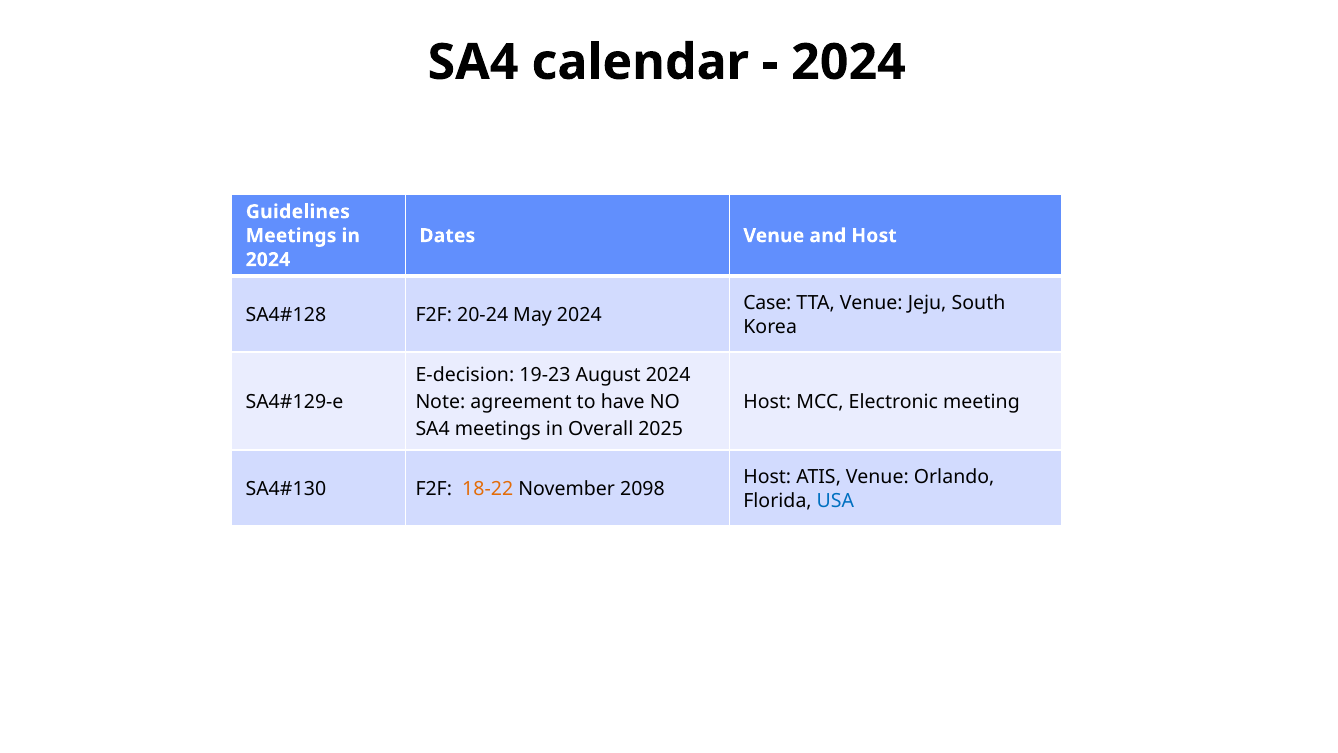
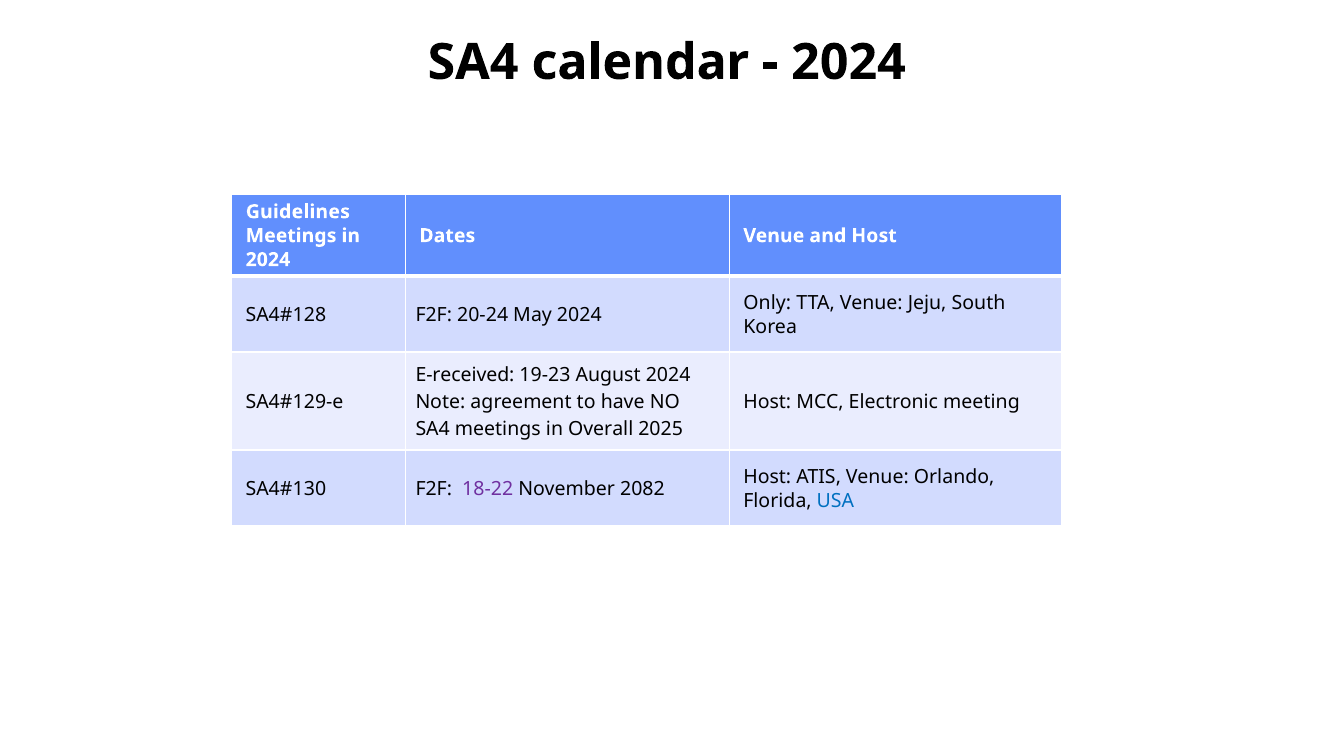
Case: Case -> Only (767, 303)
E-decision: E-decision -> E-received (465, 375)
18-22 colour: orange -> purple (488, 489)
2098: 2098 -> 2082 (642, 489)
